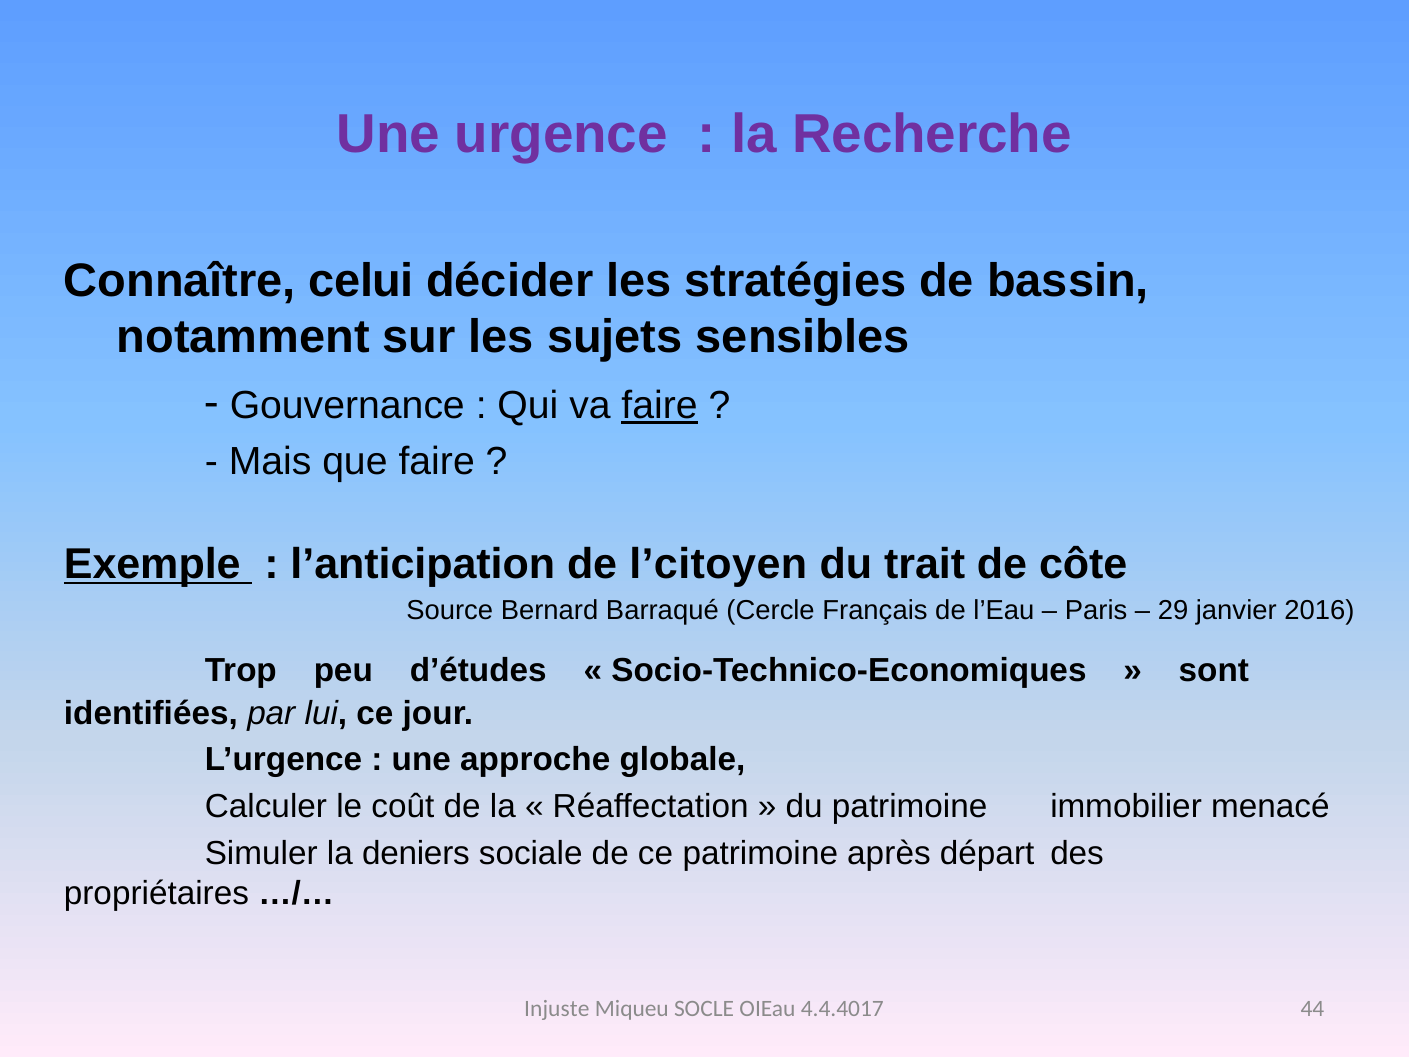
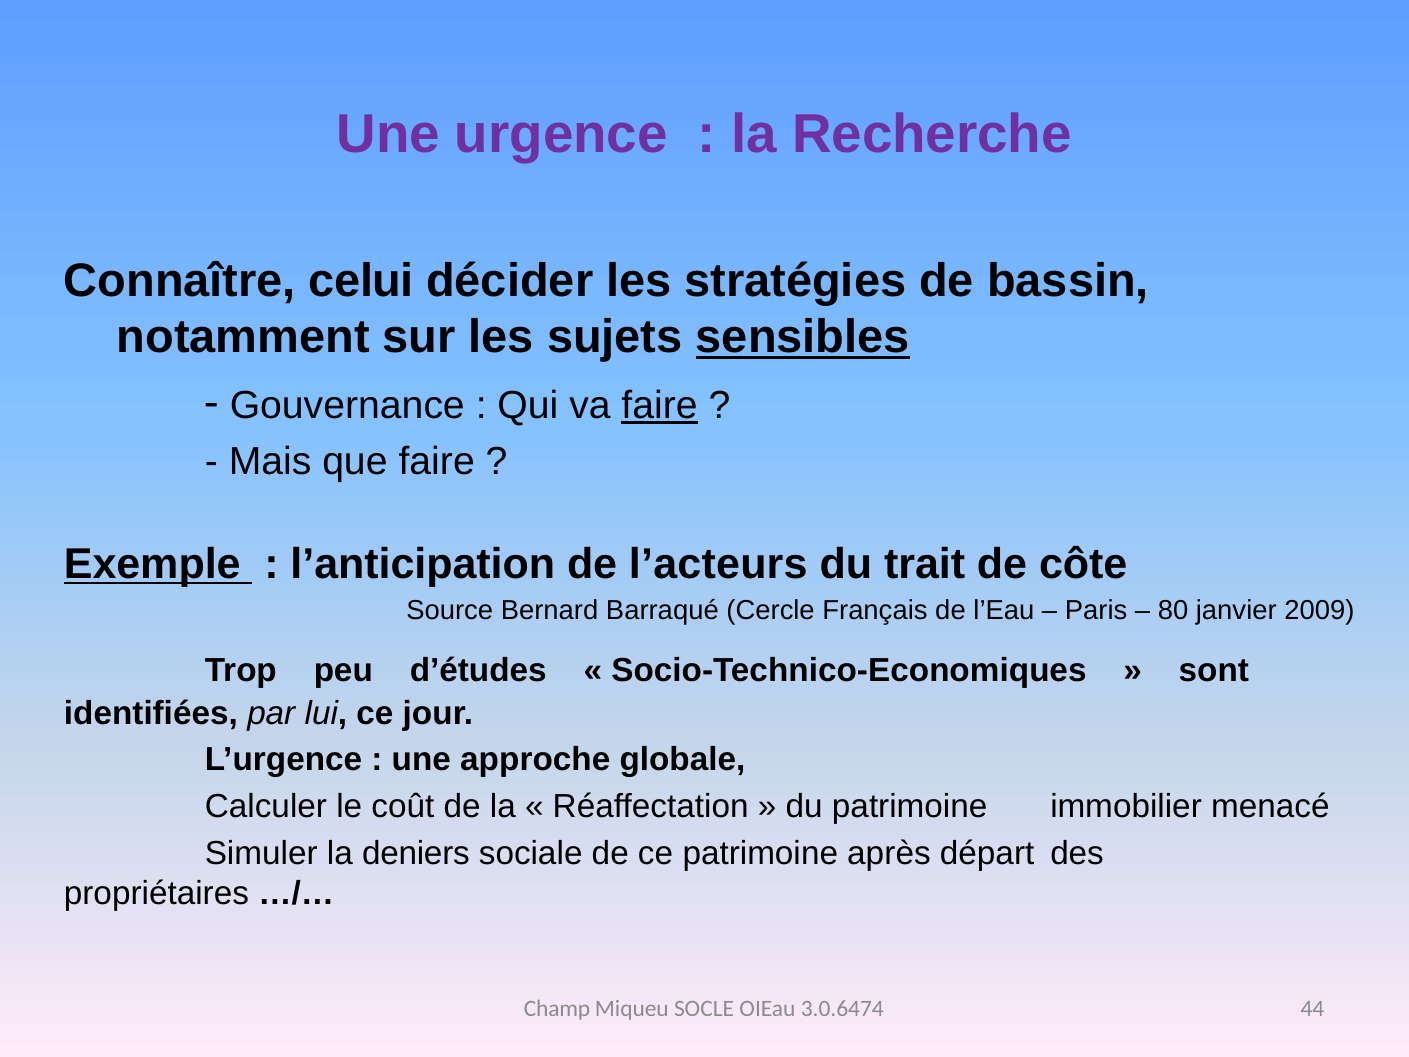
sensibles underline: none -> present (803, 337)
l’citoyen: l’citoyen -> l’acteurs (718, 564)
29: 29 -> 80 (1173, 610)
2016: 2016 -> 2009 (1319, 610)
Injuste: Injuste -> Champ (557, 1009)
4.4.4017: 4.4.4017 -> 3.0.6474 (842, 1009)
